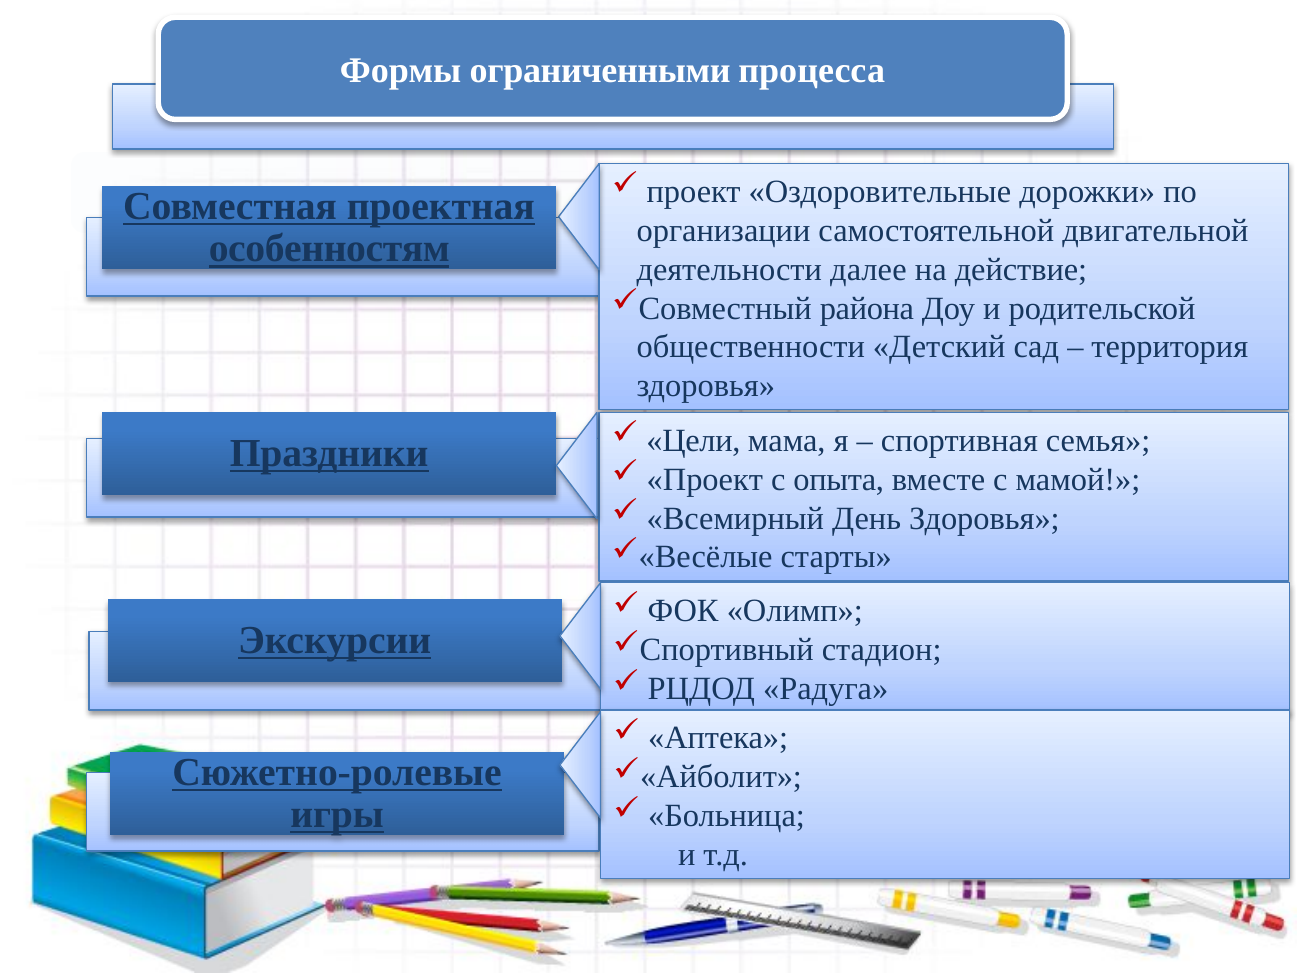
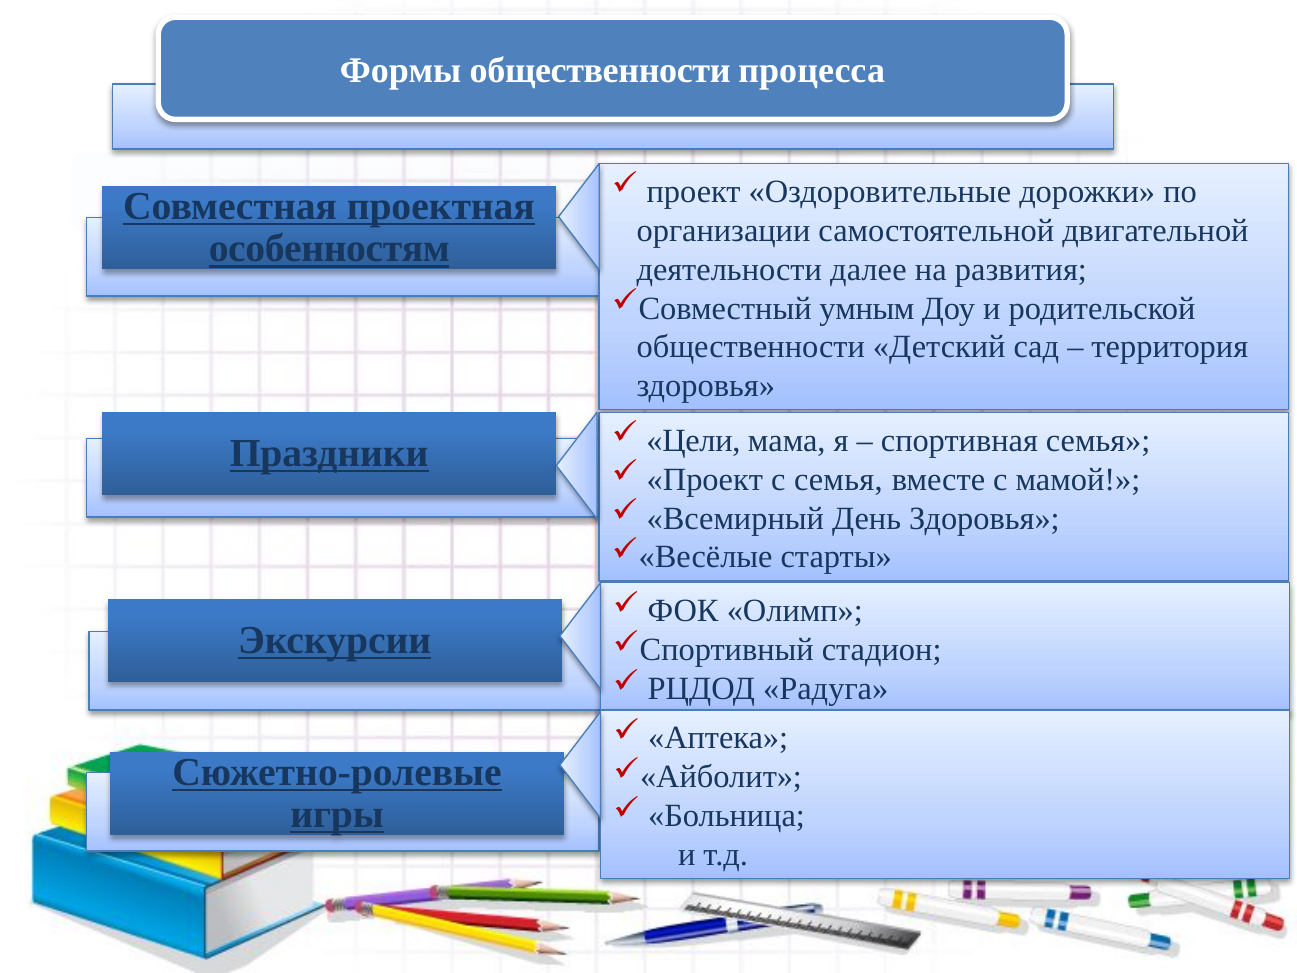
Формы ограниченными: ограниченными -> общественности (600, 71)
действие: действие -> развития (1021, 269)
района: района -> умным (867, 308)
с опыта: опыта -> семья (838, 479)
